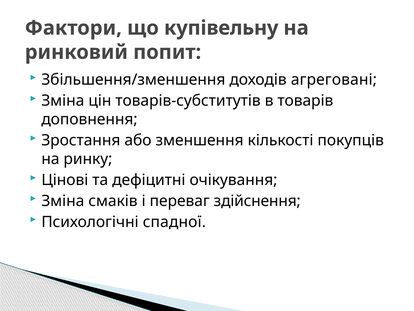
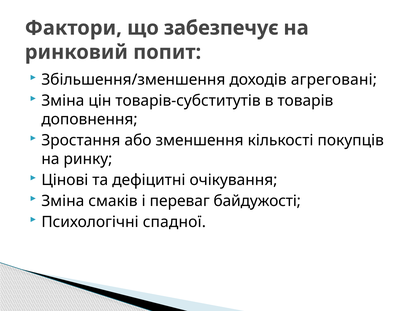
купівельну: купівельну -> забезпечує (221, 28)
здійснення: здійснення -> байдужості (257, 201)
